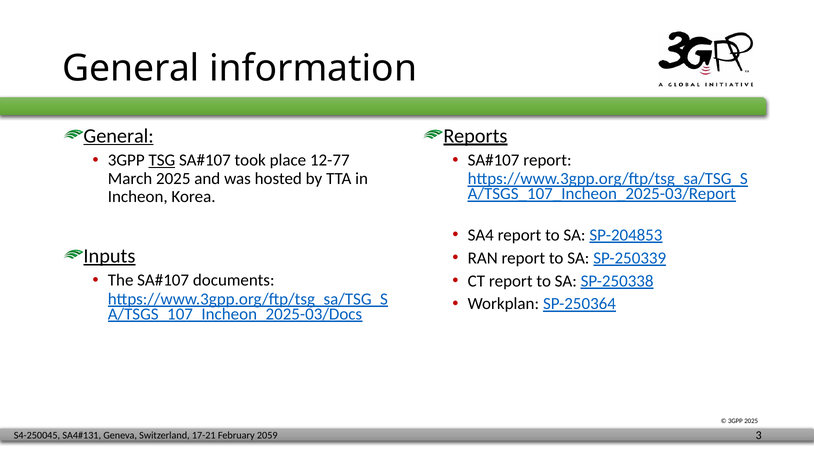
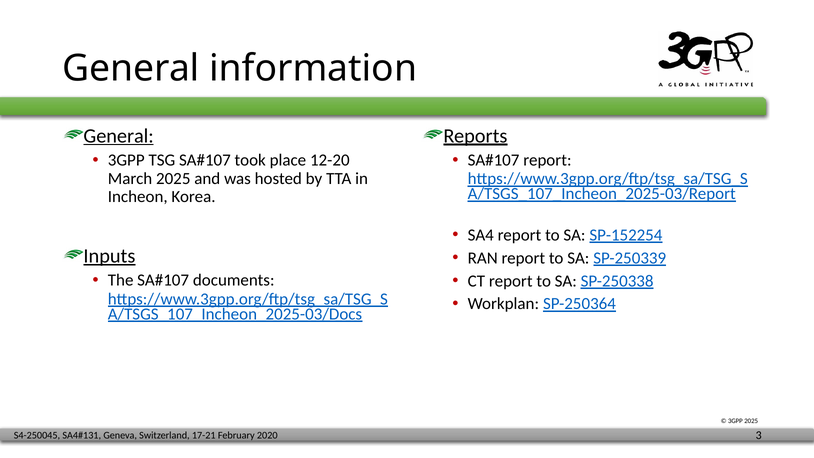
TSG underline: present -> none (162, 160)
12-77: 12-77 -> 12-20 (330, 160)
SP-204853: SP-204853 -> SP-152254 (626, 235)
2059: 2059 -> 2020 (267, 435)
